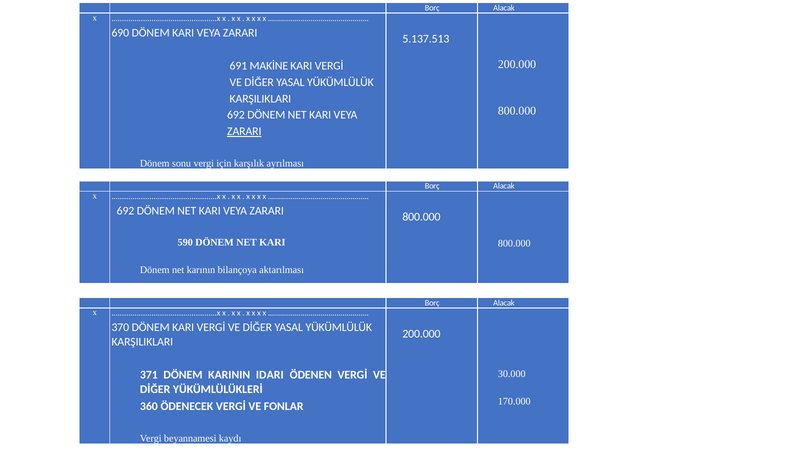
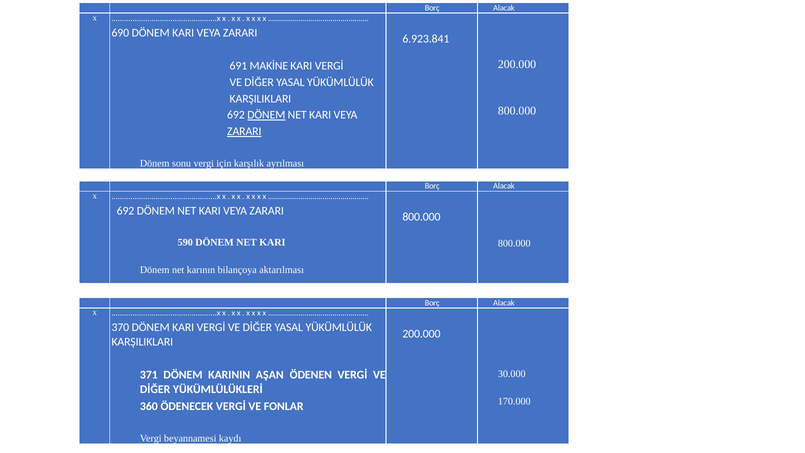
5.137.513: 5.137.513 -> 6.923.841 (426, 39)
DÖNEM underline: none -> present (266, 115)
IDARI: IDARI -> AŞAN (270, 375)
